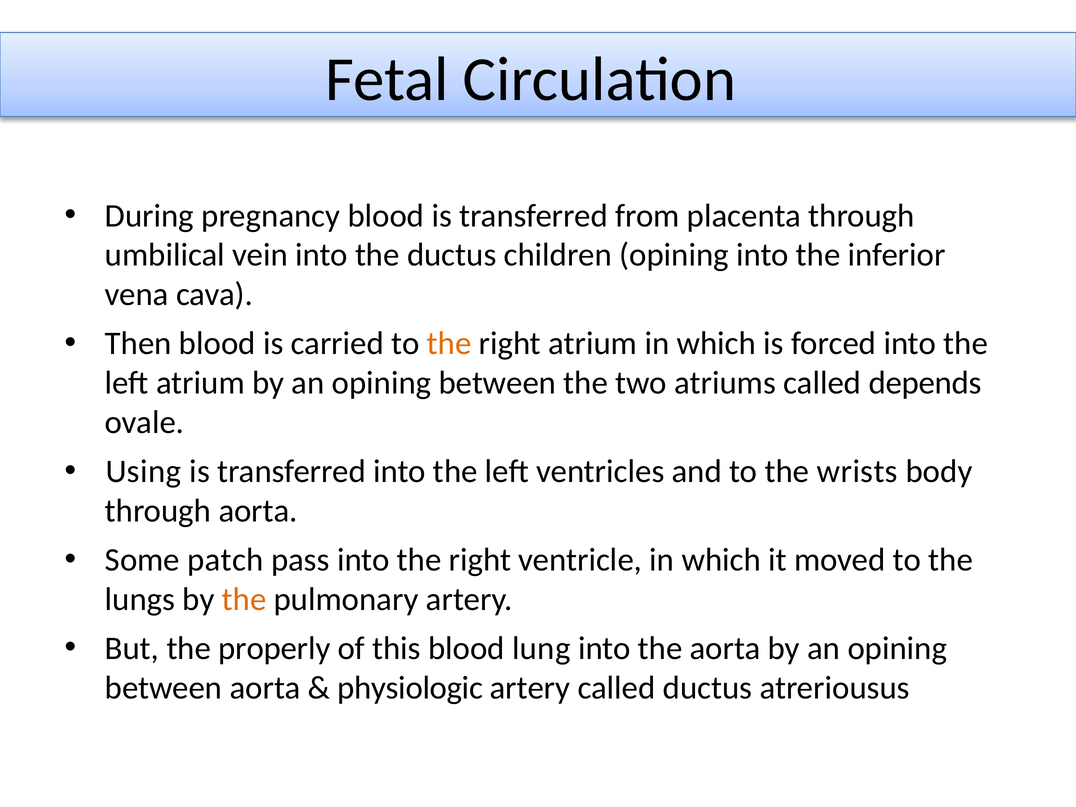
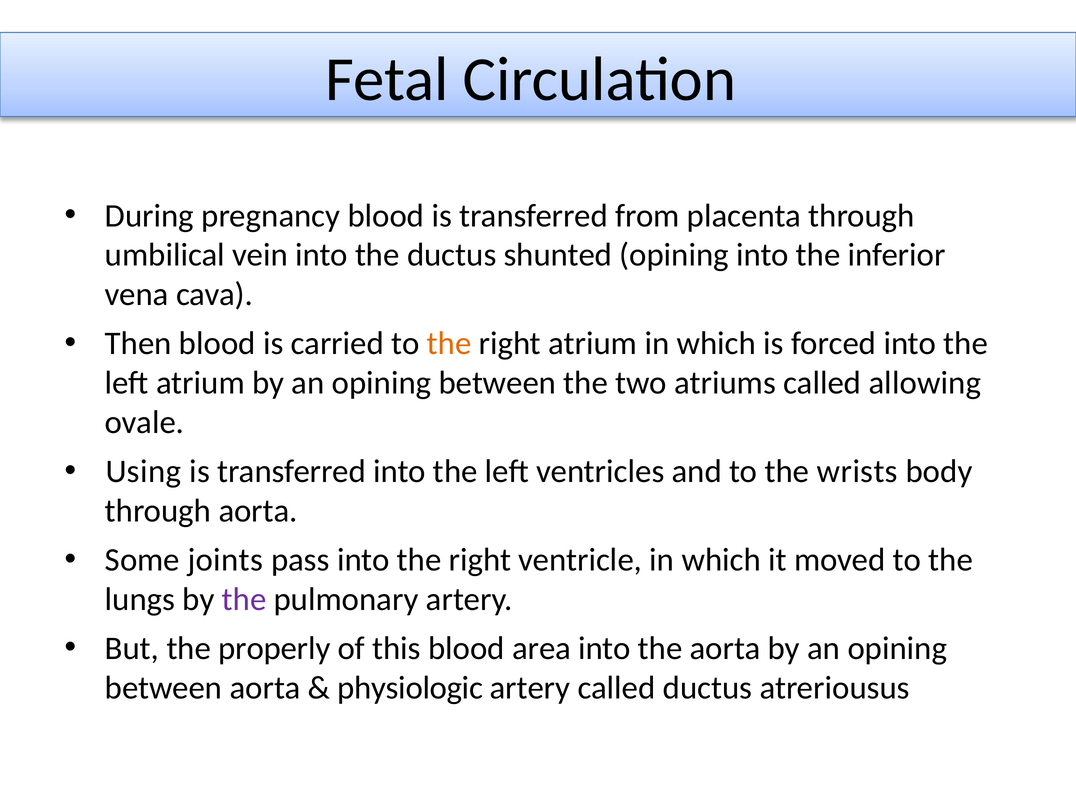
children: children -> shunted (558, 255)
depends: depends -> allowing (925, 383)
patch: patch -> joints (225, 560)
the colour: orange -> purple (244, 599)
lung: lung -> area (542, 648)
